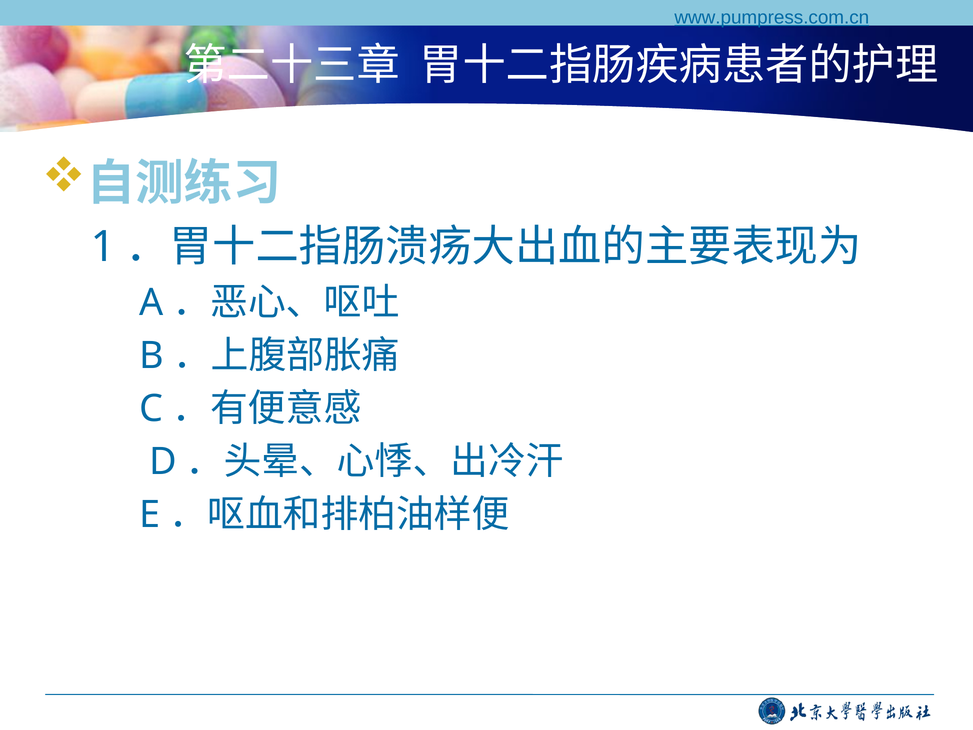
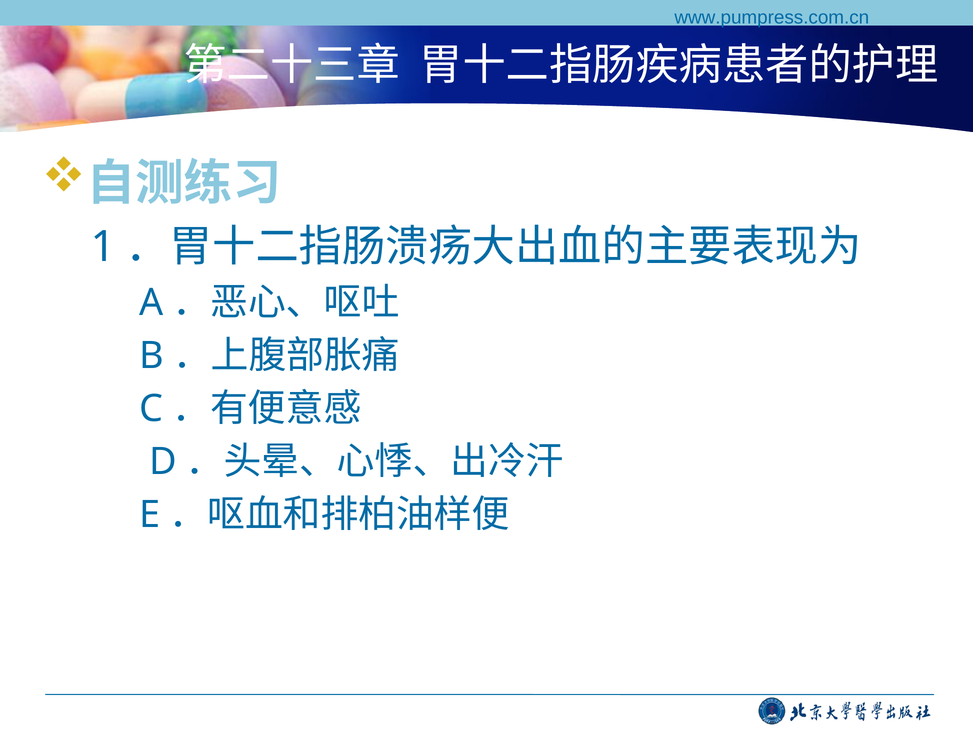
www.pumpress.com.cn underline: present -> none (772, 17)
